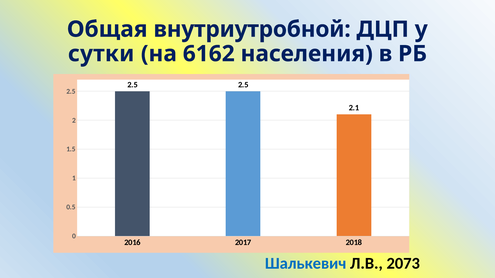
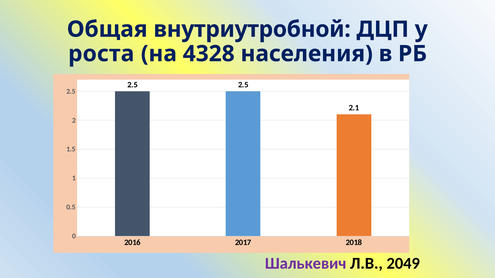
сутки: сутки -> роста (101, 54)
6162: 6162 -> 4328 (209, 54)
Шалькевич colour: blue -> purple (306, 264)
2073: 2073 -> 2049 (403, 264)
